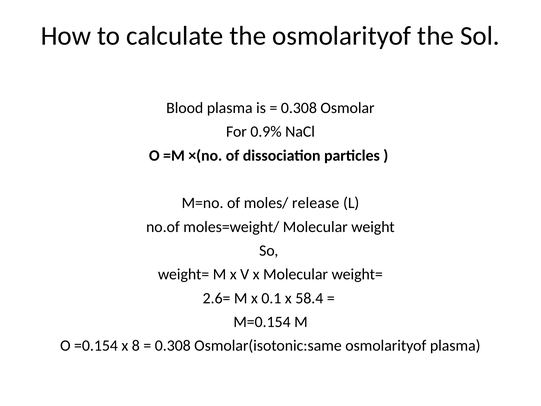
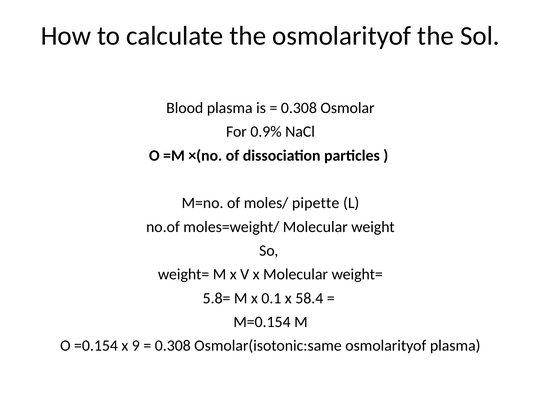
release: release -> pipette (316, 203)
2.6=: 2.6= -> 5.8= (217, 298)
8: 8 -> 9 (136, 345)
